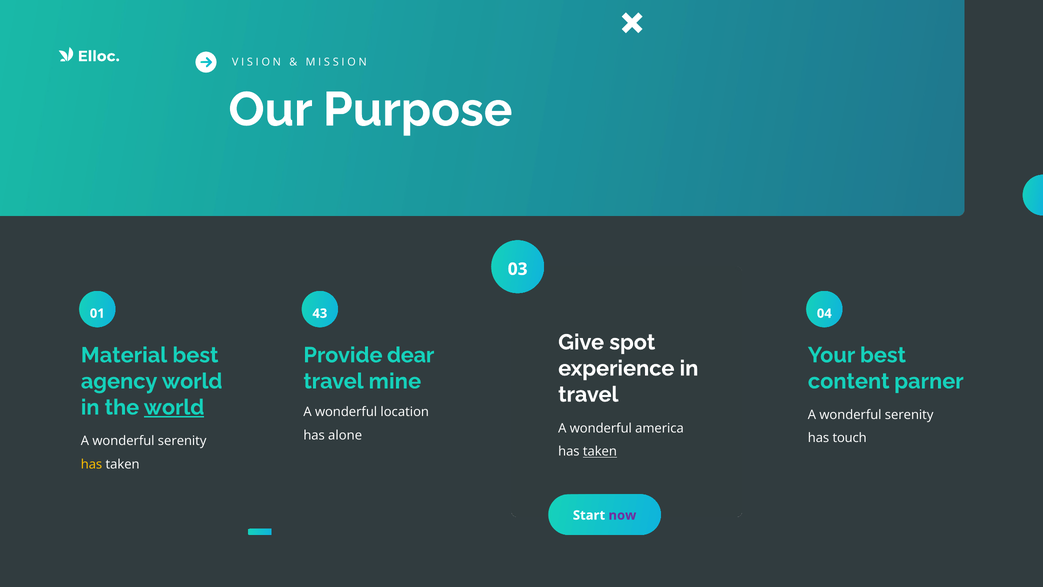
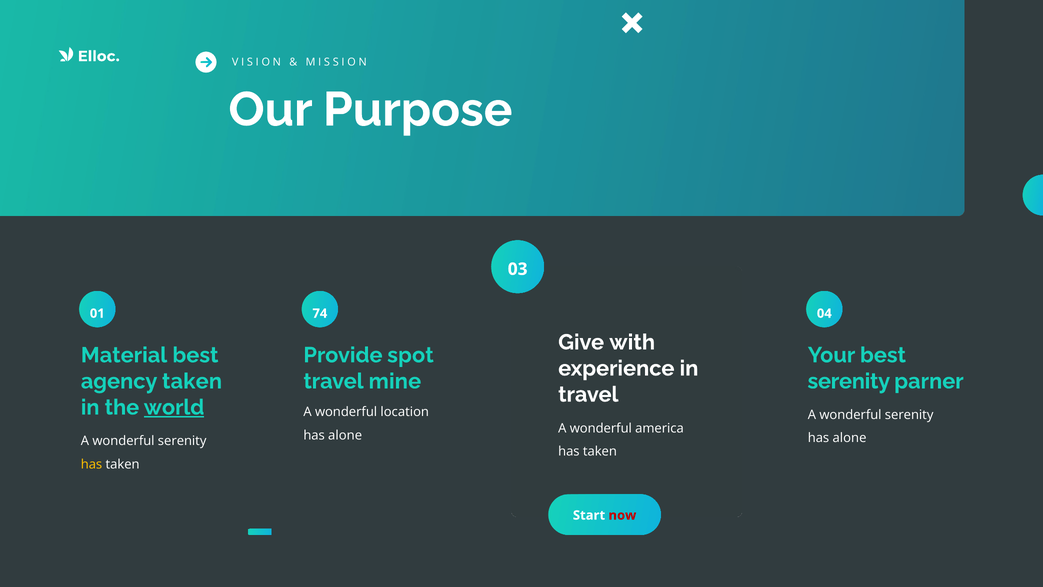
43: 43 -> 74 (320, 313)
spot: spot -> with (632, 342)
dear: dear -> spot (410, 355)
agency world: world -> taken (192, 381)
content: content -> serenity (849, 381)
touch: touch -> alone (850, 438)
taken underline: present -> none (600, 451)
now colour: purple -> red (622, 515)
